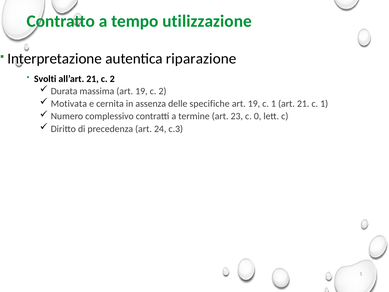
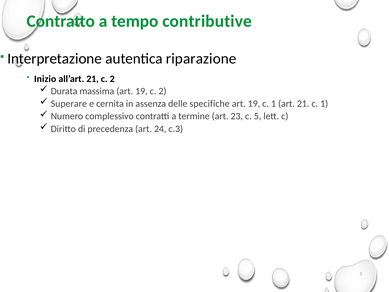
utilizzazione: utilizzazione -> contributive (207, 21)
Svolti: Svolti -> Inizio (45, 79)
Motivata: Motivata -> Superare (69, 104)
c 0: 0 -> 5 (258, 116)
